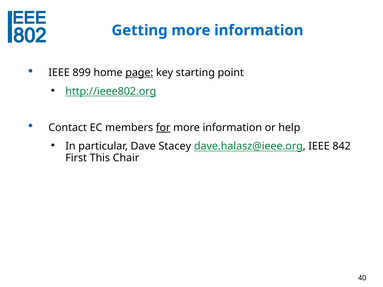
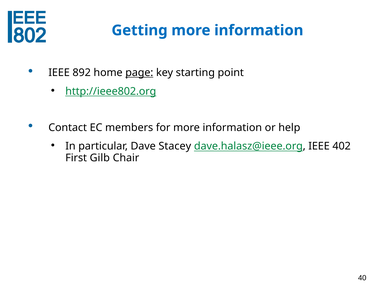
899: 899 -> 892 (82, 73)
for underline: present -> none (163, 128)
842: 842 -> 402 (342, 146)
This: This -> Gilb (100, 158)
